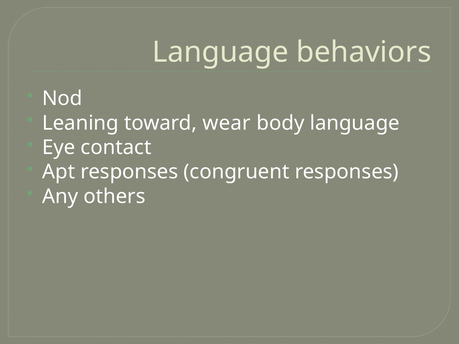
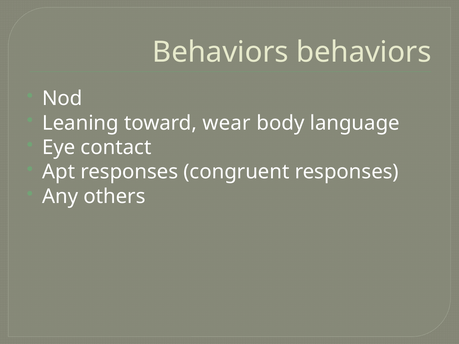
Language: Language -> Behaviors (220, 52)
